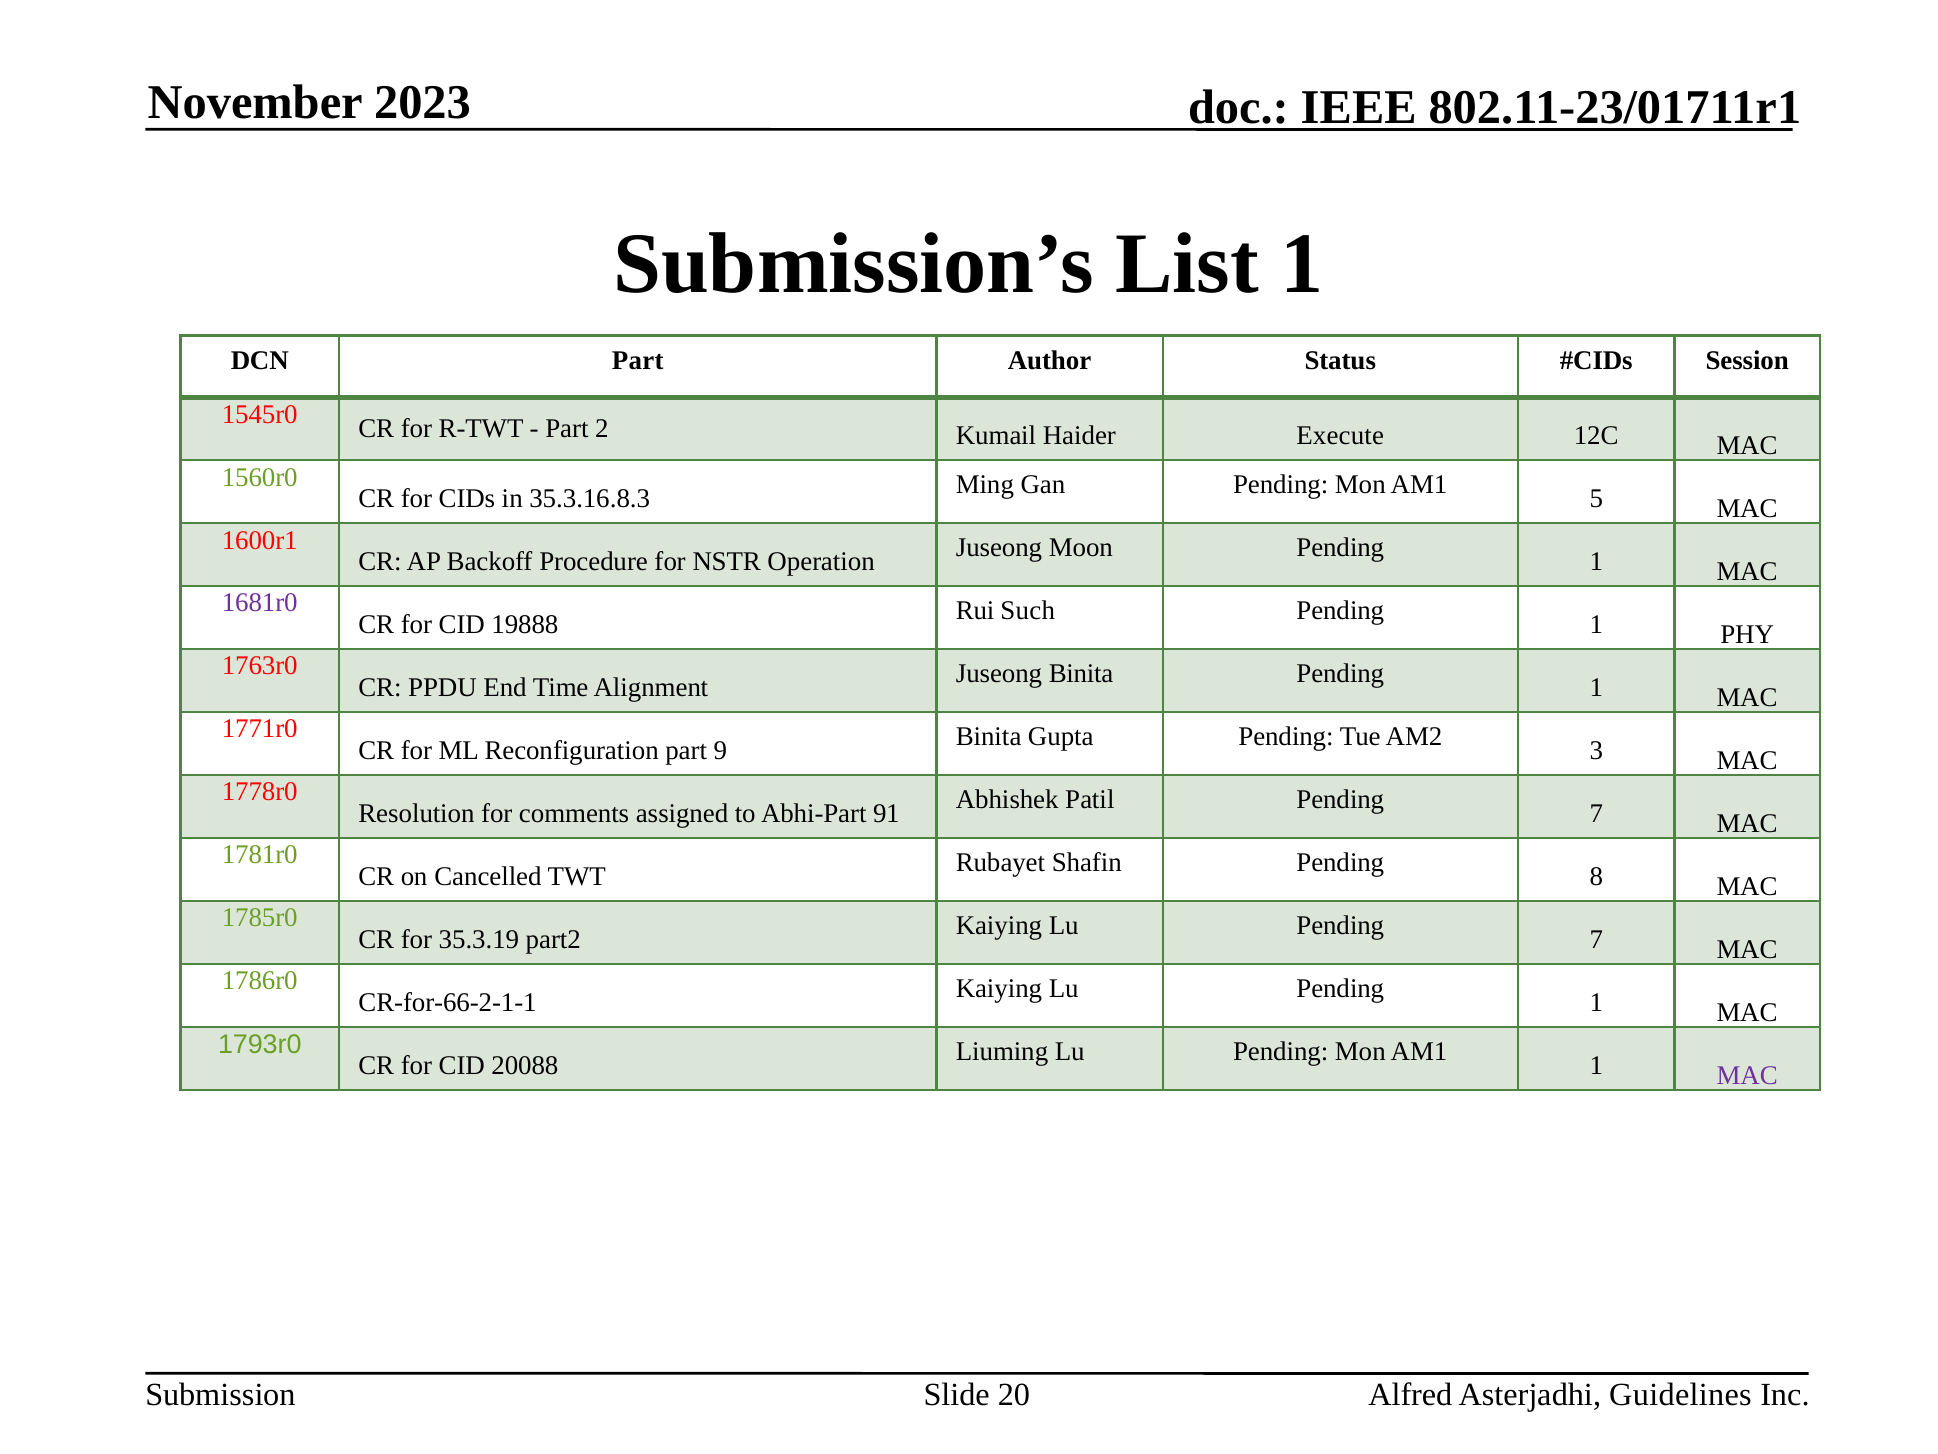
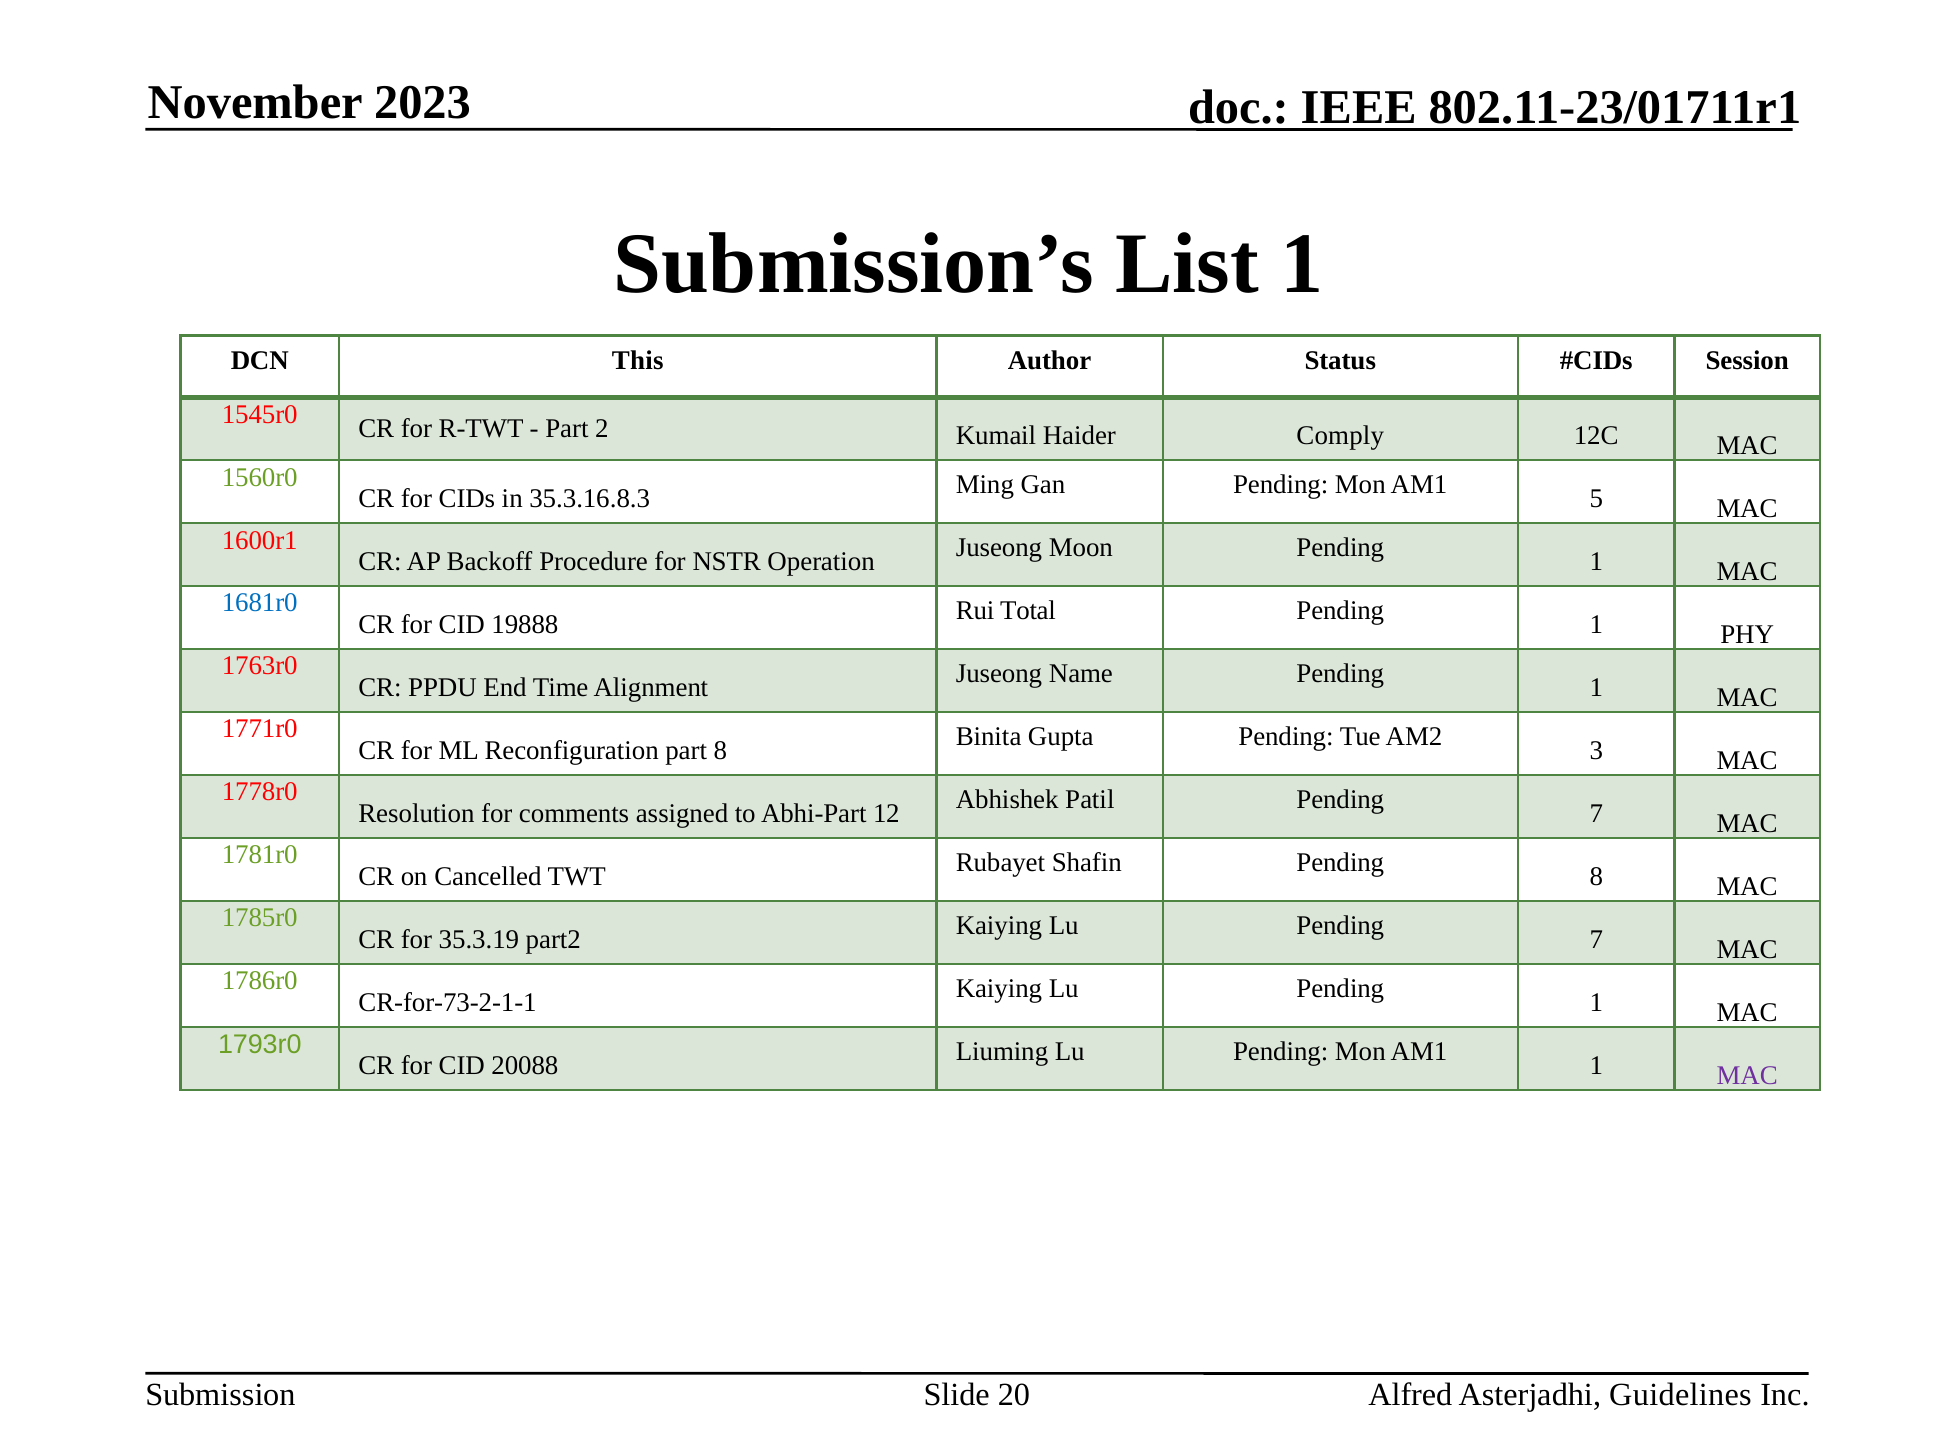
DCN Part: Part -> This (638, 360)
Execute: Execute -> Comply (1340, 436)
1681r0 colour: purple -> blue (260, 603)
Such: Such -> Total (1028, 611)
Juseong Binita: Binita -> Name (1081, 674)
part 9: 9 -> 8 (720, 750)
91: 91 -> 12 (886, 813)
CR-for-66-2-1-1: CR-for-66-2-1-1 -> CR-for-73-2-1-1 (448, 1002)
